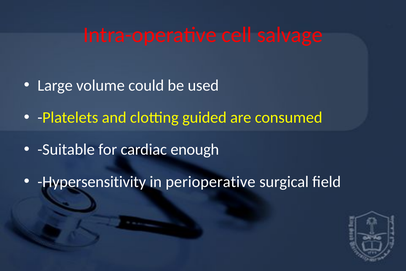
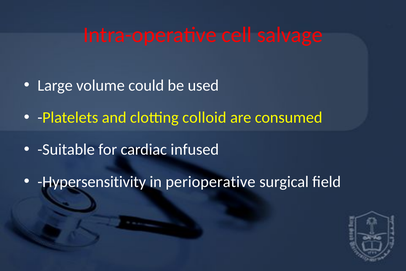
guided: guided -> colloid (204, 117)
enough: enough -> infused (195, 149)
